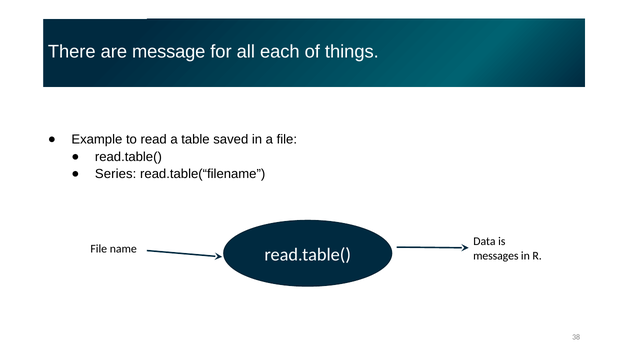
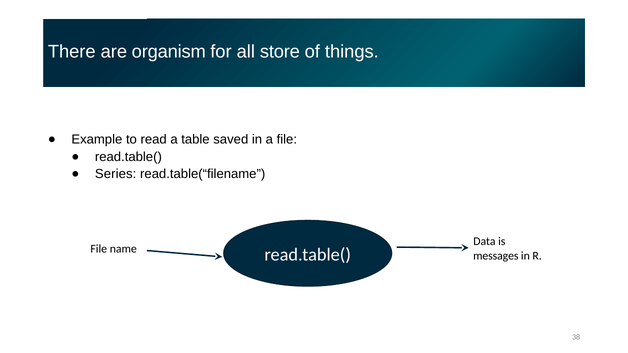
message: message -> organism (169, 52)
each: each -> store (280, 52)
